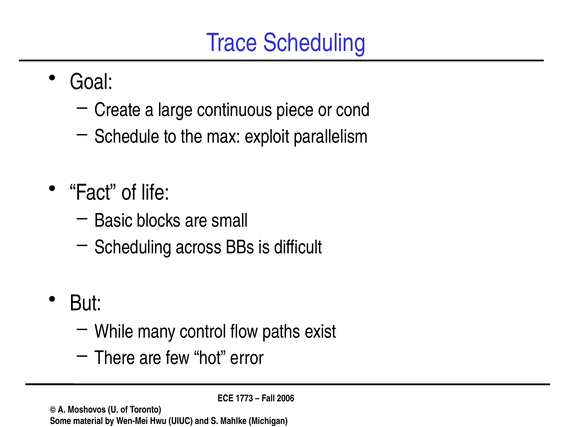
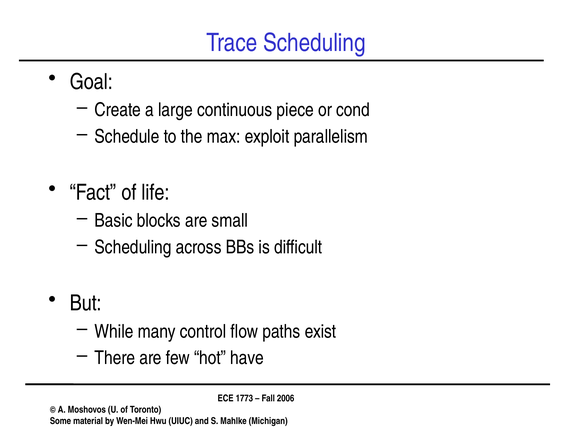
error: error -> have (247, 358)
